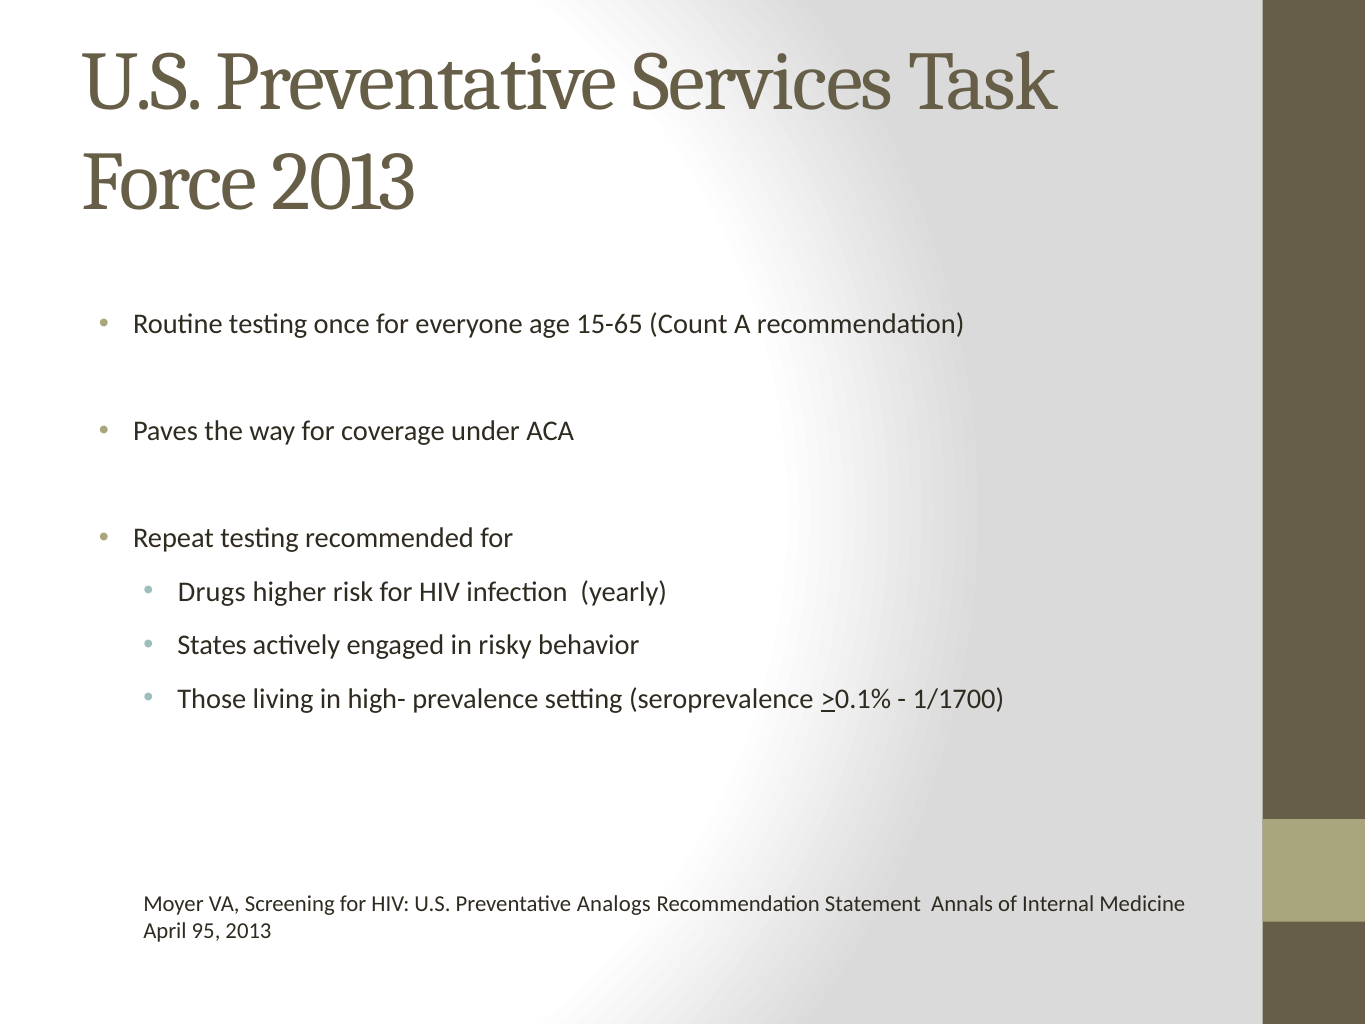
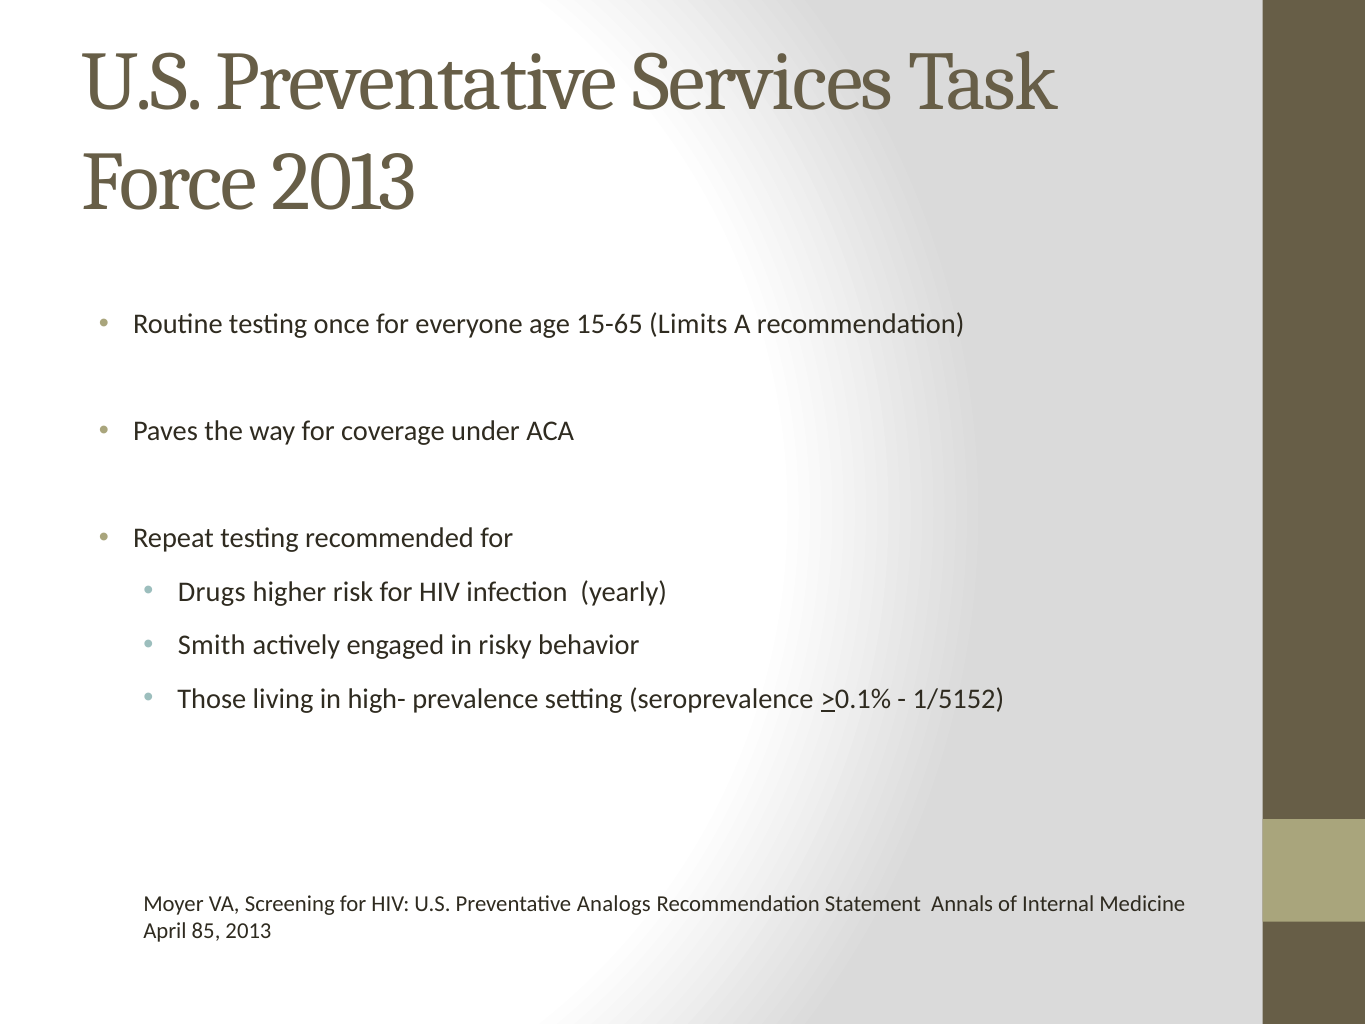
Count: Count -> Limits (688, 324)
States: States -> Smith (212, 645)
1/1700: 1/1700 -> 1/5152 (958, 699)
95: 95 -> 85 (206, 931)
